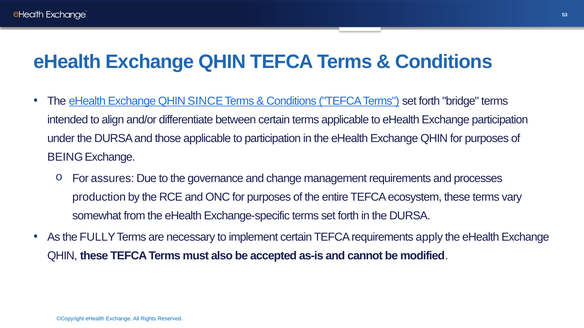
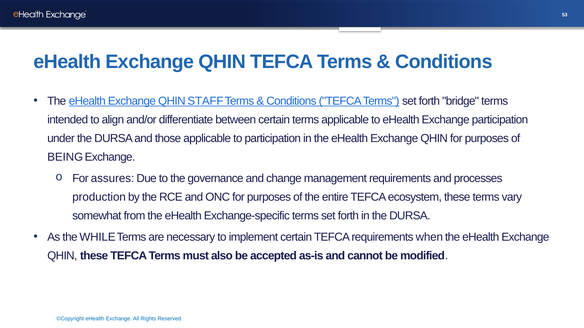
SINCE: SINCE -> STAFF (205, 101)
FULLY: FULLY -> WHILE (98, 237)
apply: apply -> when (429, 237)
